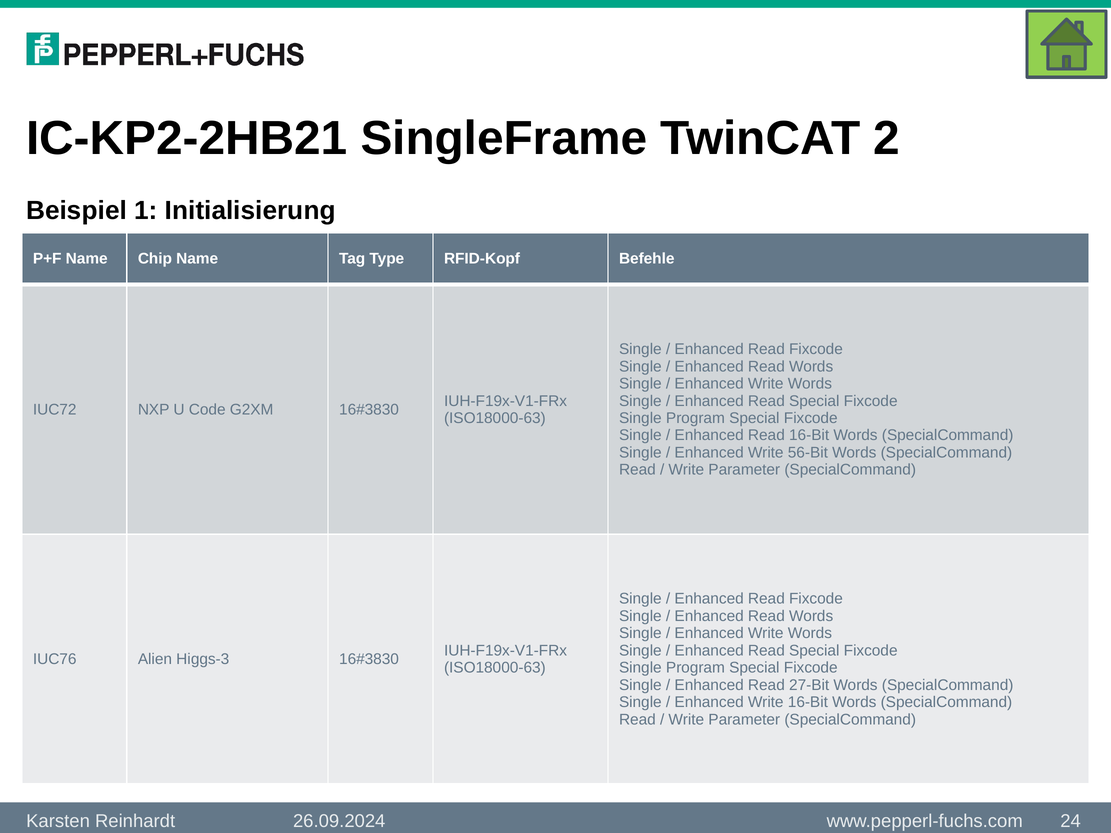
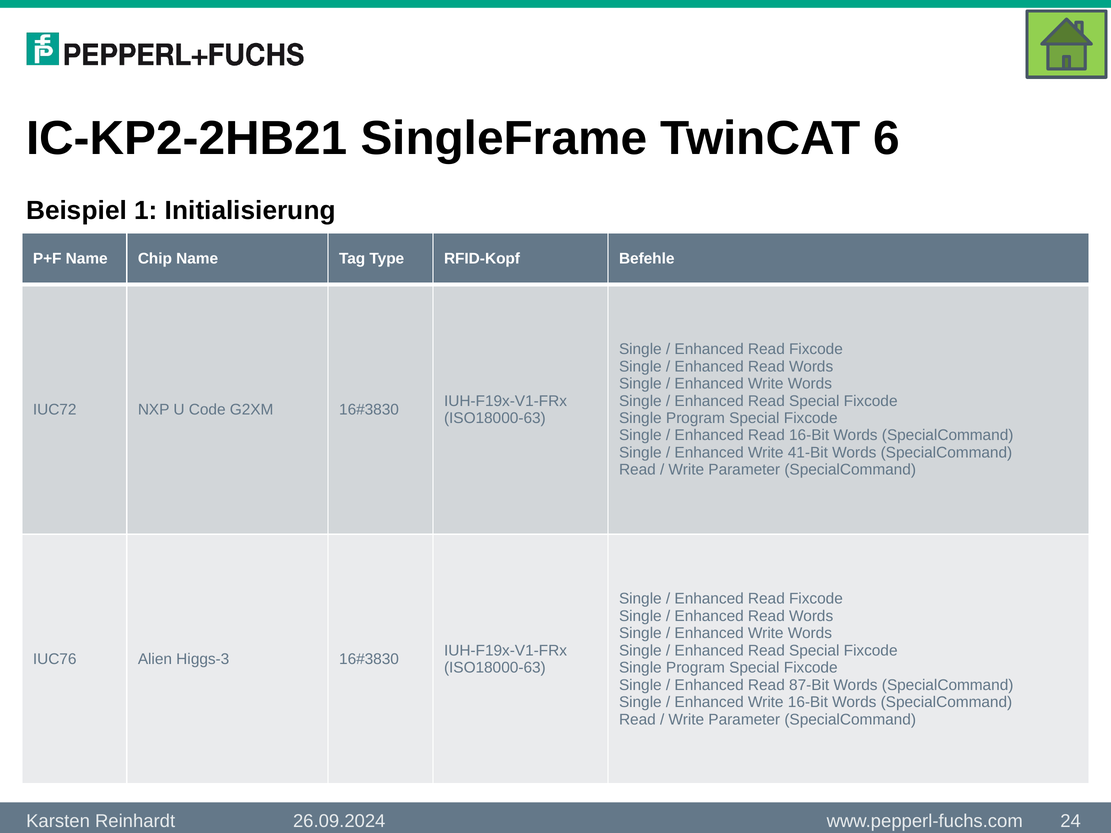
2: 2 -> 6 (887, 138)
56-Bit: 56-Bit -> 41-Bit (808, 453)
27-Bit: 27-Bit -> 87-Bit (809, 685)
